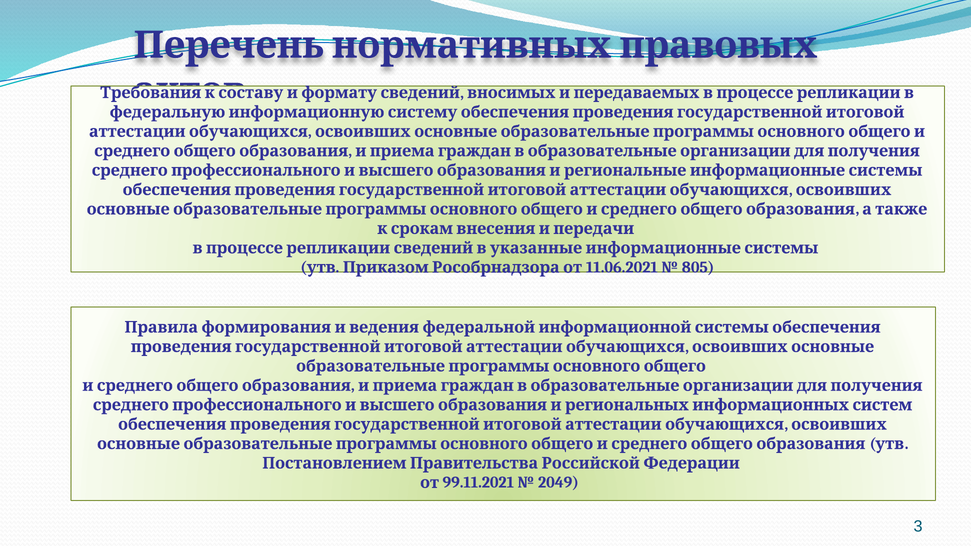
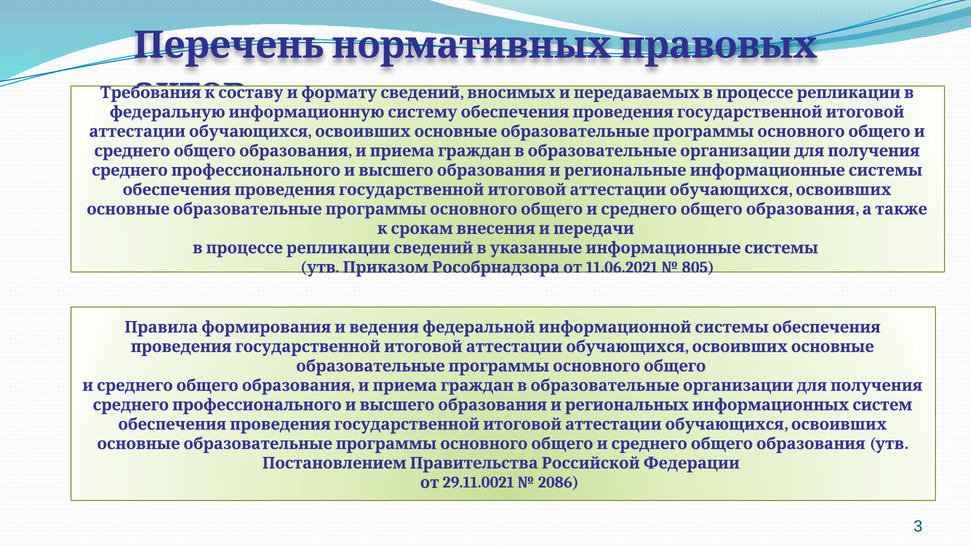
99.11.2021: 99.11.2021 -> 29.11.0021 (478, 483)
2049: 2049 -> 2086 (558, 483)
